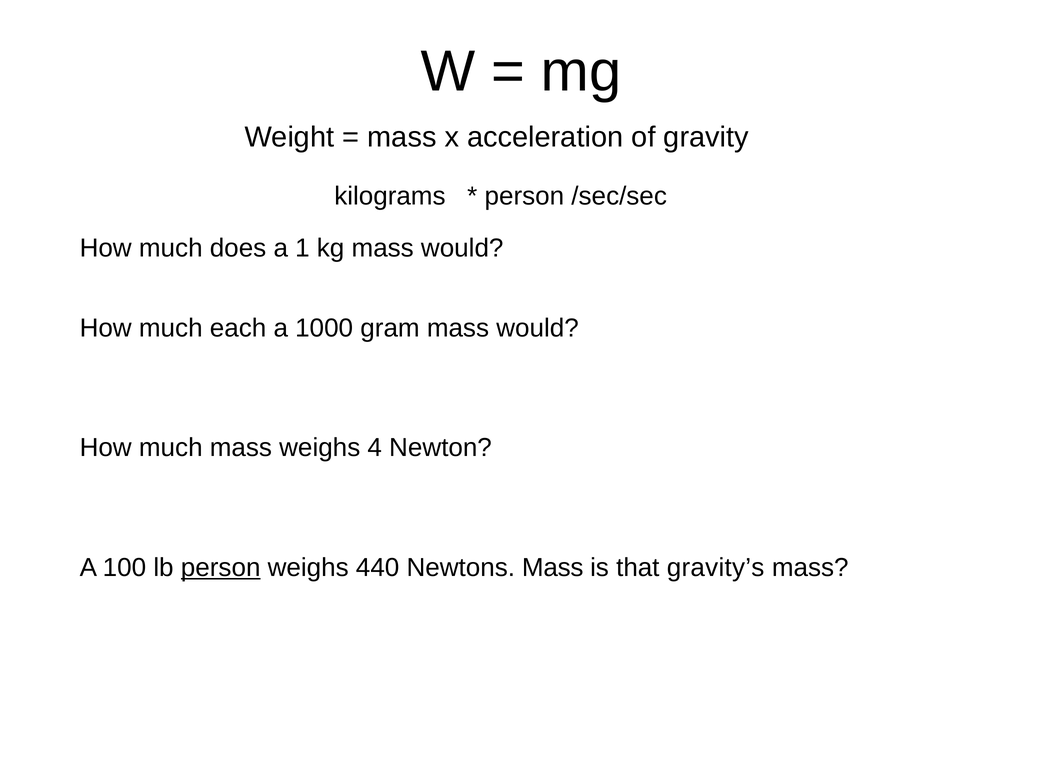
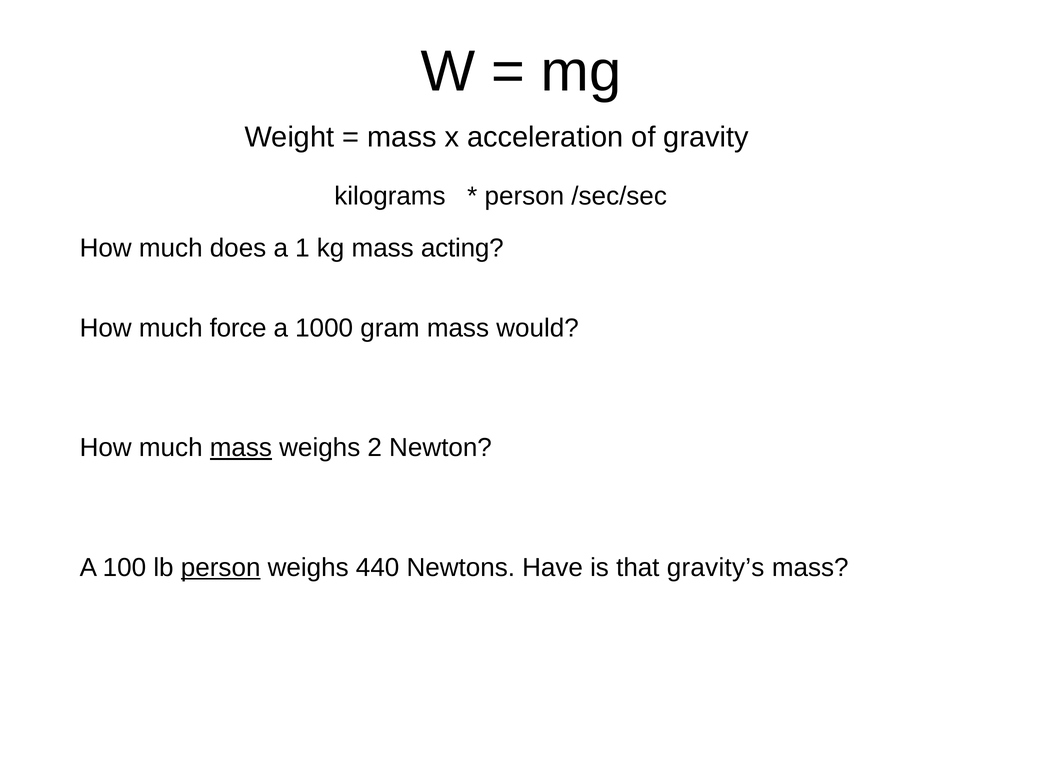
kg mass would: would -> acting (462, 248)
each: each -> force (238, 328)
mass underline: none -> present (241, 448)
4: 4 -> 2 (375, 448)
Newtons Mass: Mass -> Have (553, 568)
